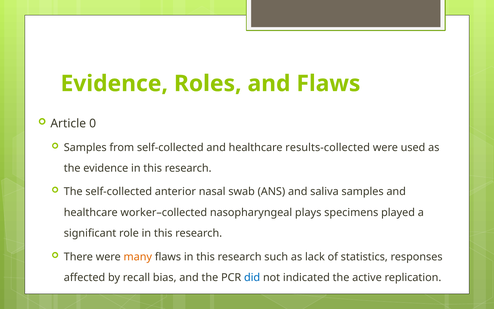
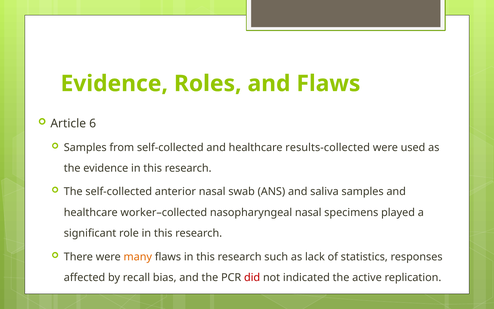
0: 0 -> 6 (93, 123)
nasopharyngeal plays: plays -> nasal (308, 212)
did colour: blue -> red (252, 277)
